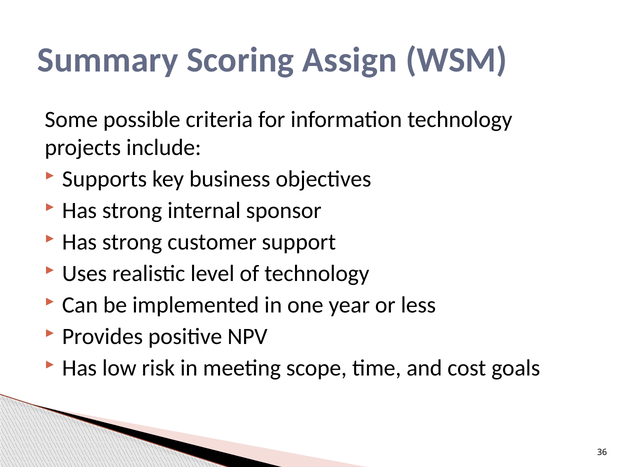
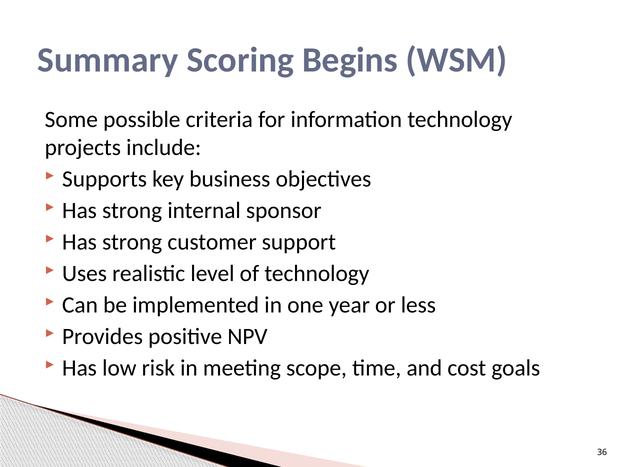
Assign: Assign -> Begins (350, 60)
